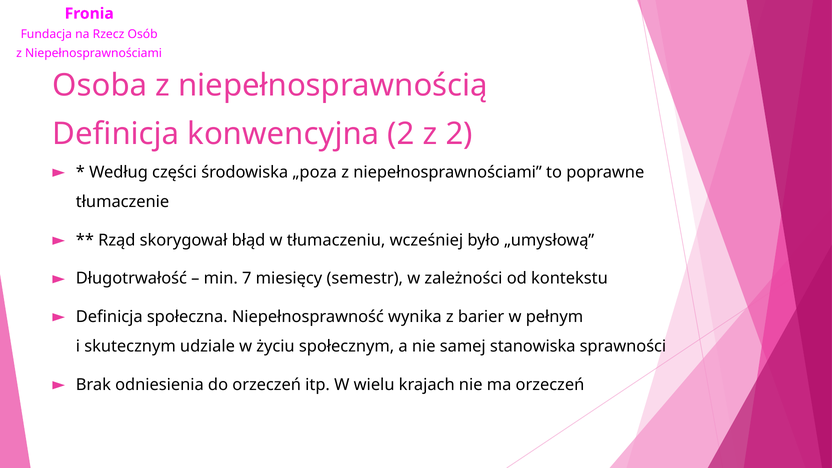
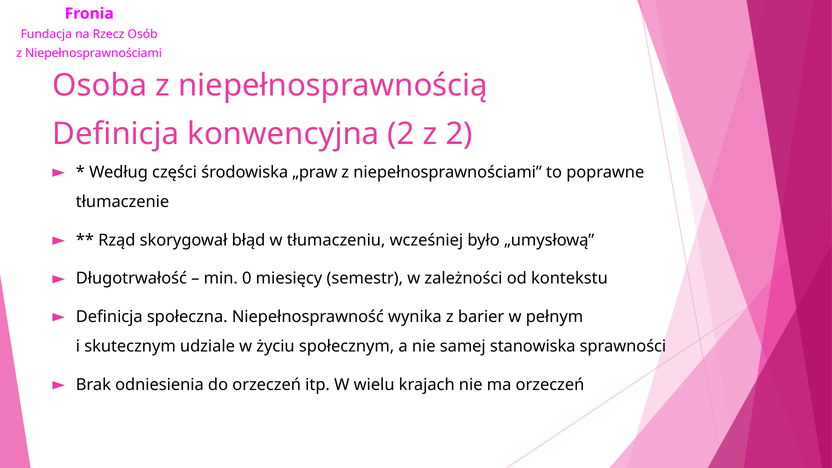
„poza: „poza -> „praw (315, 172)
7: 7 -> 0 (247, 278)
